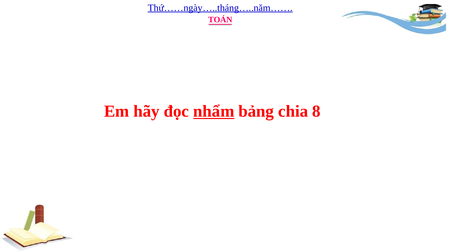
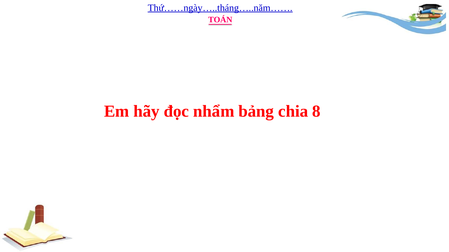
nhẩm underline: present -> none (214, 111)
